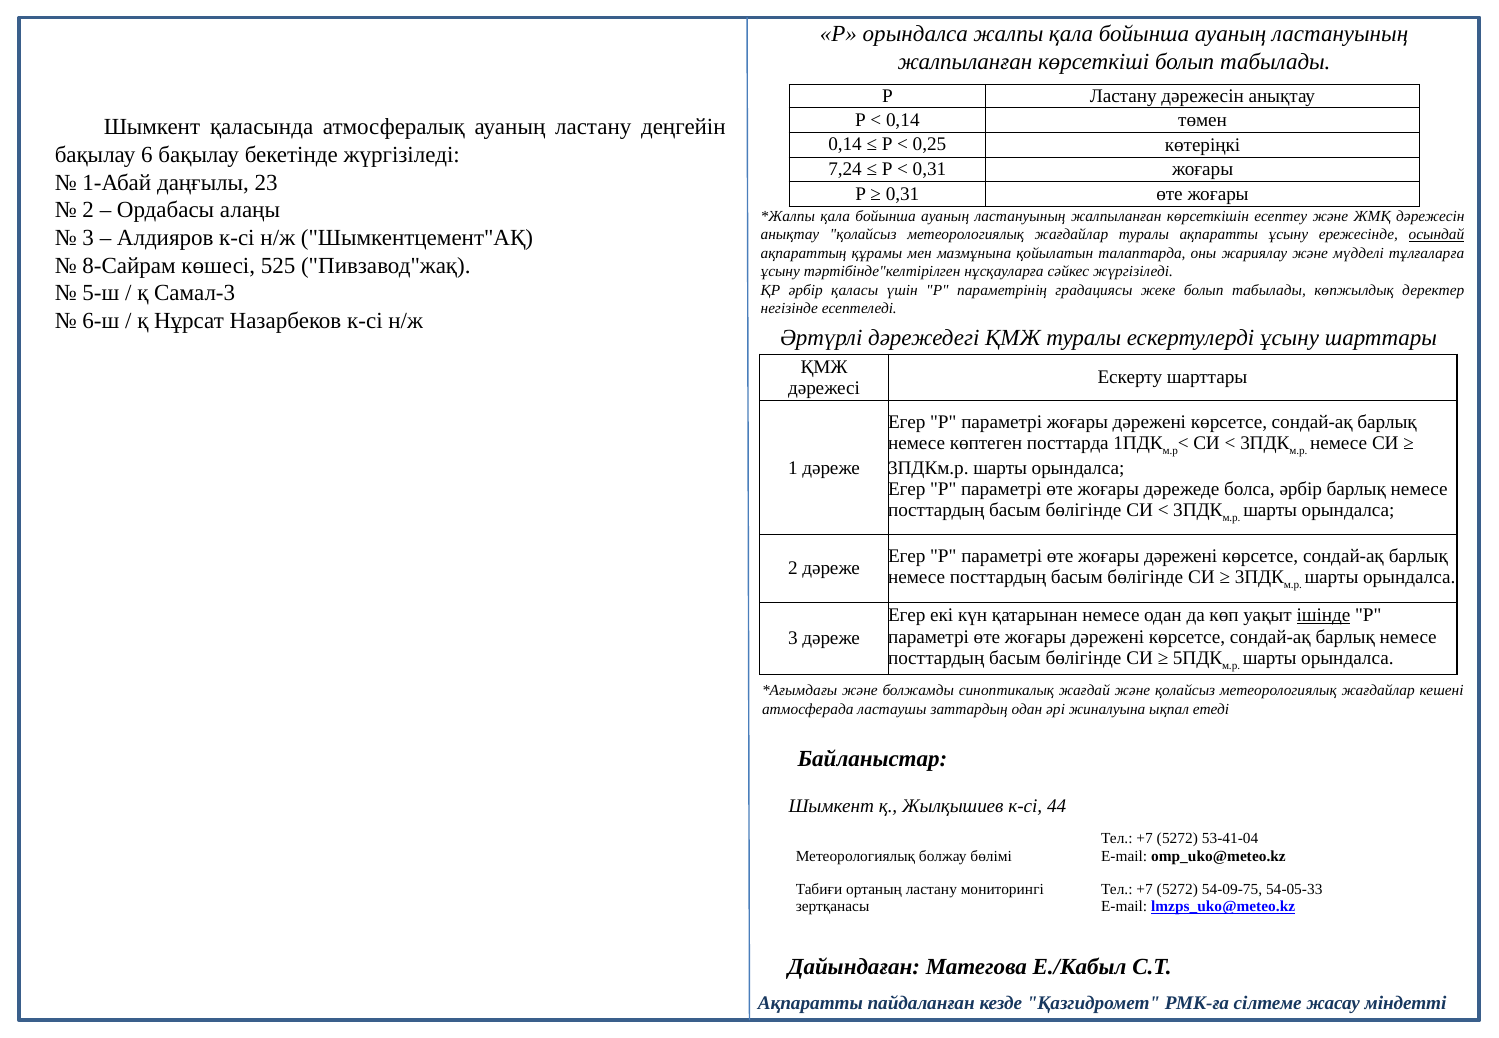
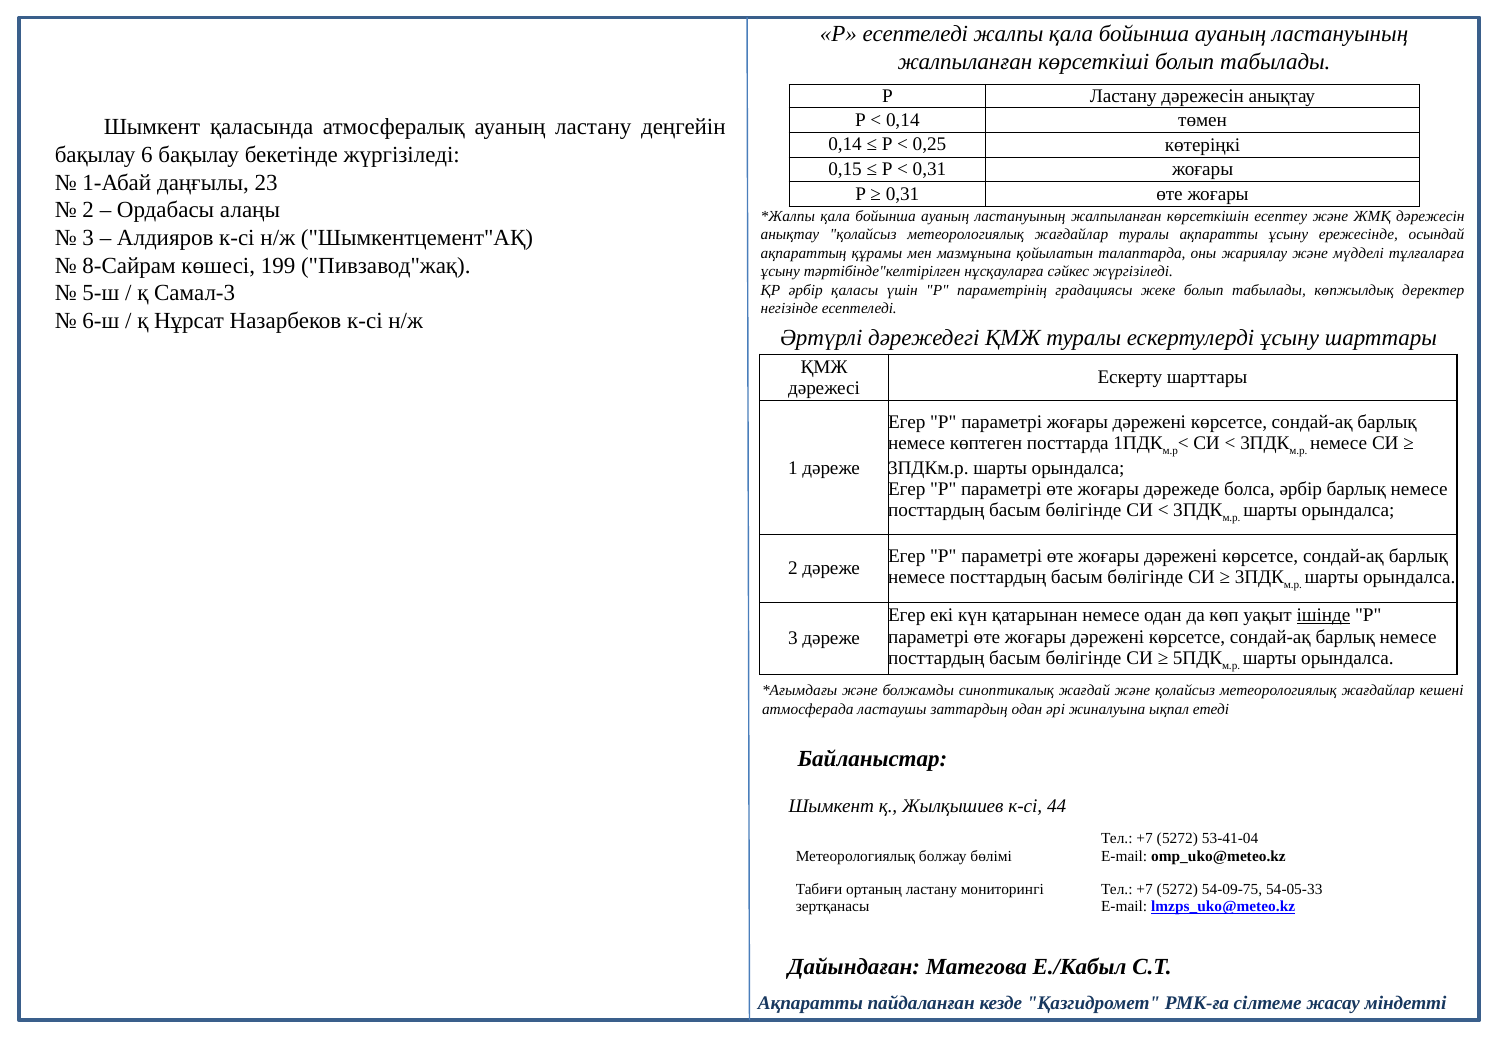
Р орындалса: орындалса -> есептеледі (915, 34)
7,24: 7,24 -> 0,15 (845, 169)
осындай underline: present -> none (1436, 235)
525: 525 -> 199 (278, 265)
